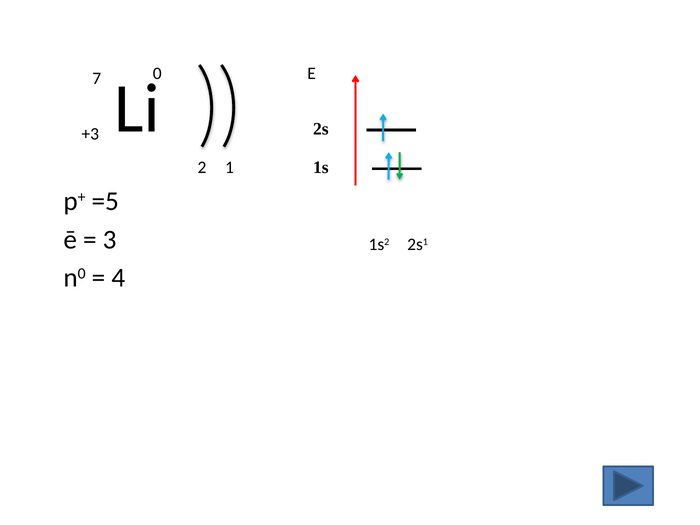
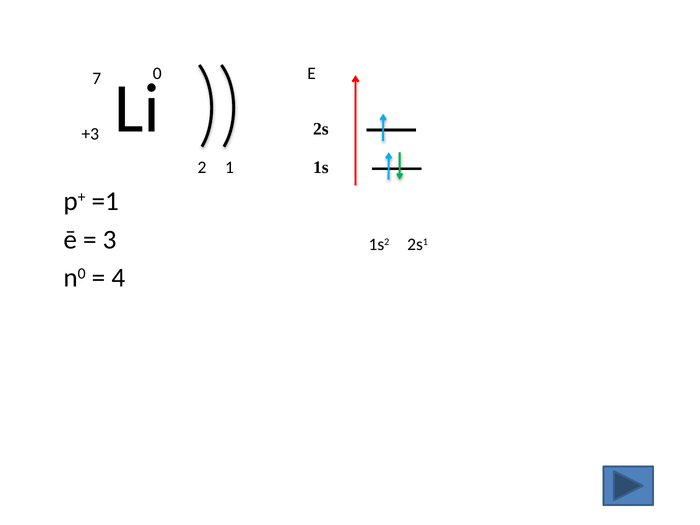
=5: =5 -> =1 (105, 201)
